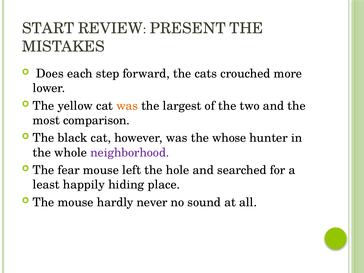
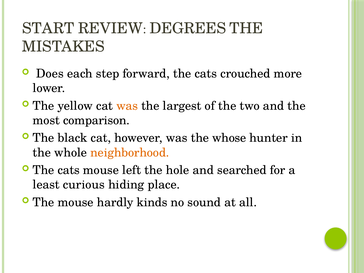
PRESENT: PRESENT -> DEGREES (188, 28)
neighborhood colour: purple -> orange (130, 153)
fear: fear -> cats (69, 170)
happily: happily -> curious (84, 185)
never: never -> kinds (152, 202)
